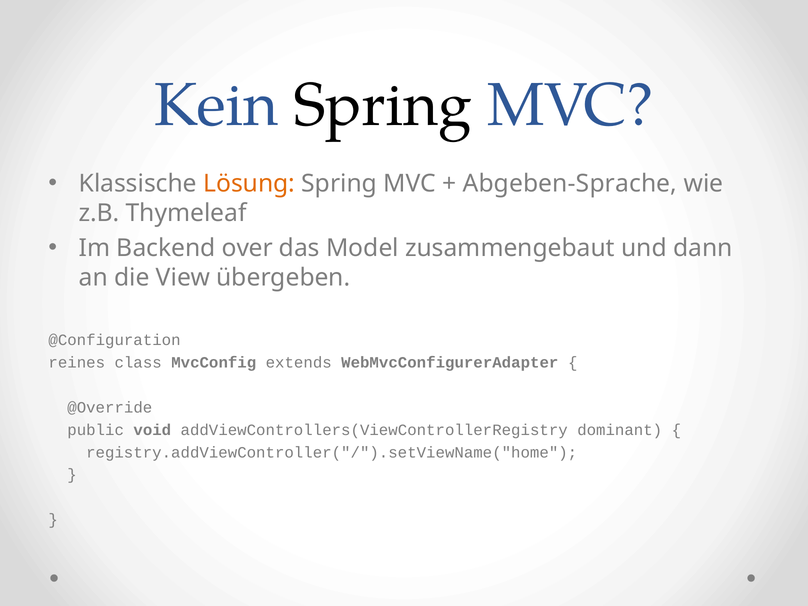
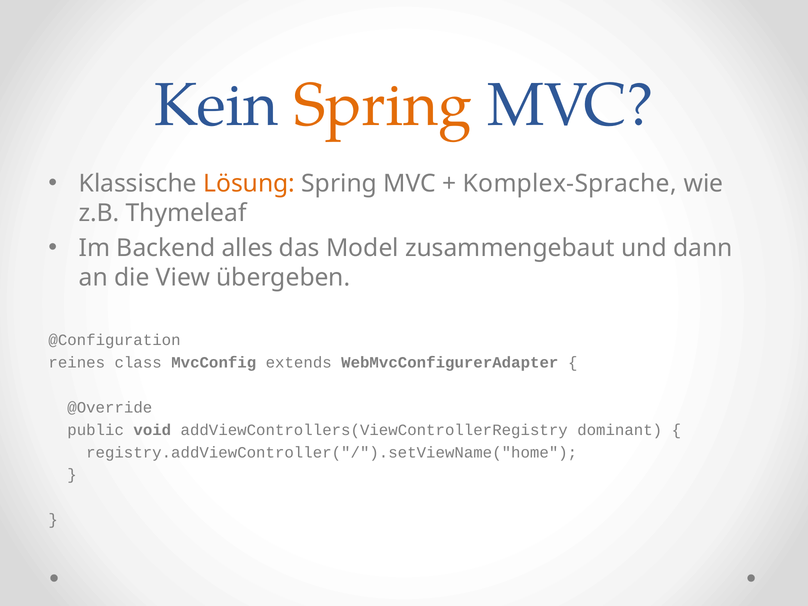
Spring colour: black -> orange (383, 105)
Abgeben-Sprache: Abgeben-Sprache -> Komplex-Sprache (570, 184)
over: over -> alles (247, 248)
